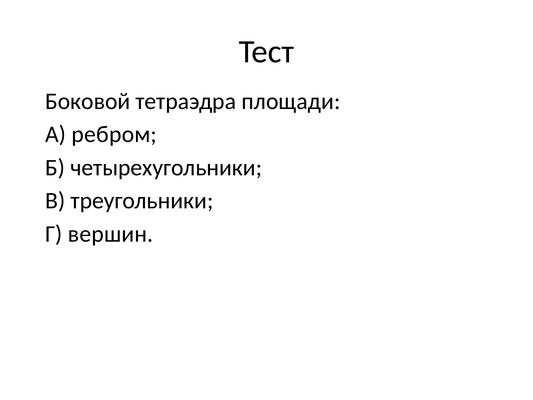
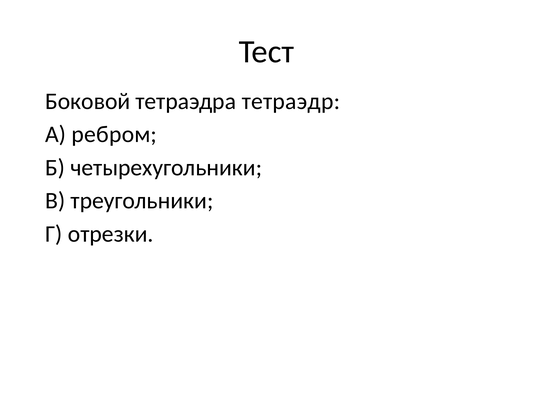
площади: площади -> тетраэдр (291, 101)
вершин: вершин -> отрезки (111, 234)
